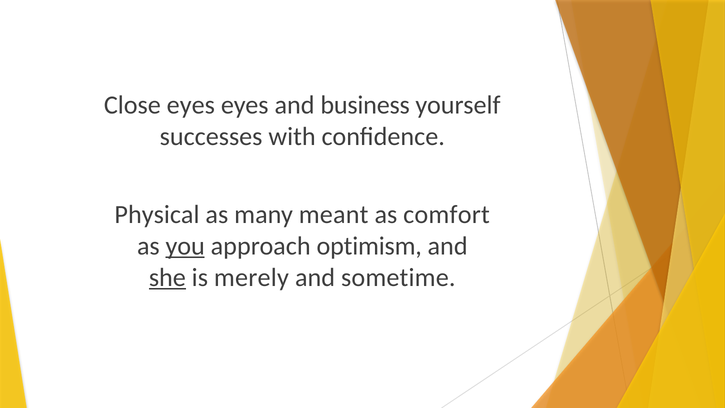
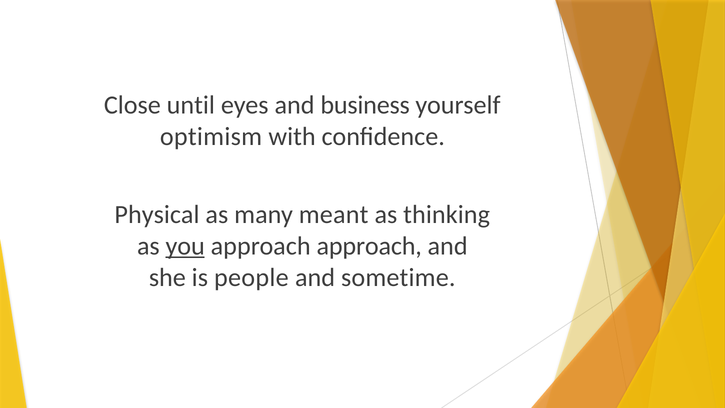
Close eyes: eyes -> until (191, 105)
successes: successes -> optimism (211, 137)
comfort: comfort -> thinking (447, 214)
approach optimism: optimism -> approach (369, 246)
she underline: present -> none (167, 277)
merely: merely -> people (251, 277)
